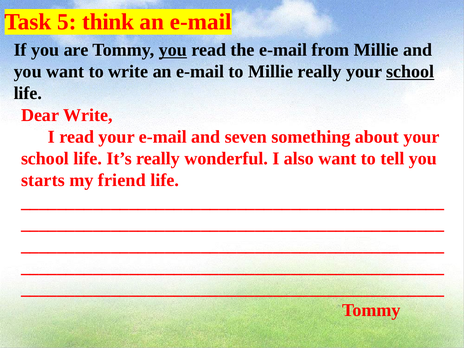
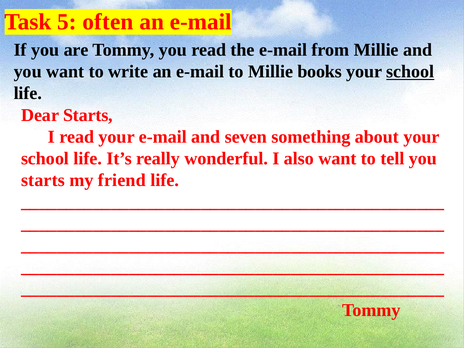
think: think -> often (108, 22)
you underline: present -> none (173, 50)
Millie really: really -> books (320, 72)
Dear Write: Write -> Starts (88, 115)
